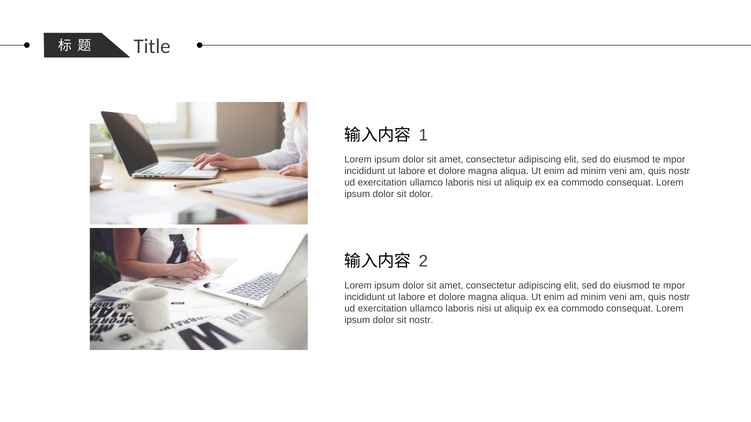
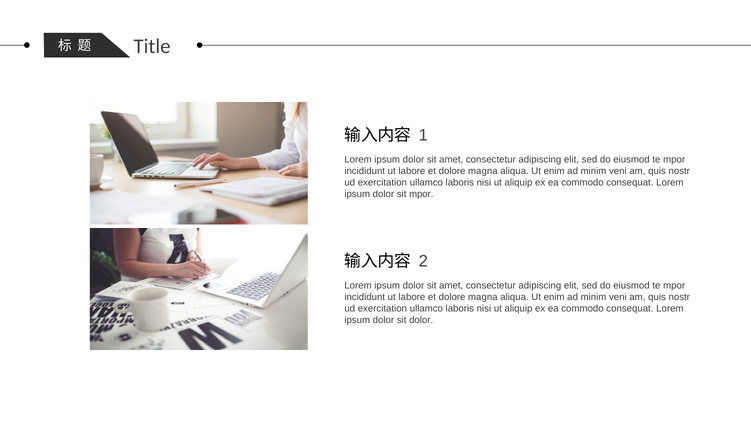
sit dolor: dolor -> mpor (421, 194)
sit nostr: nostr -> dolor (421, 320)
